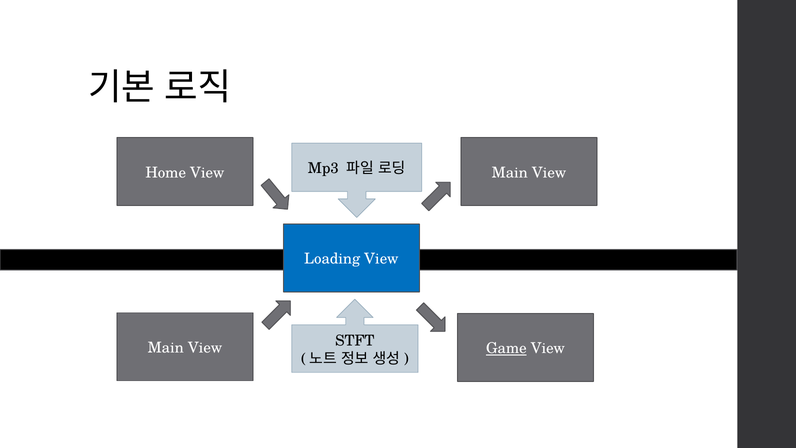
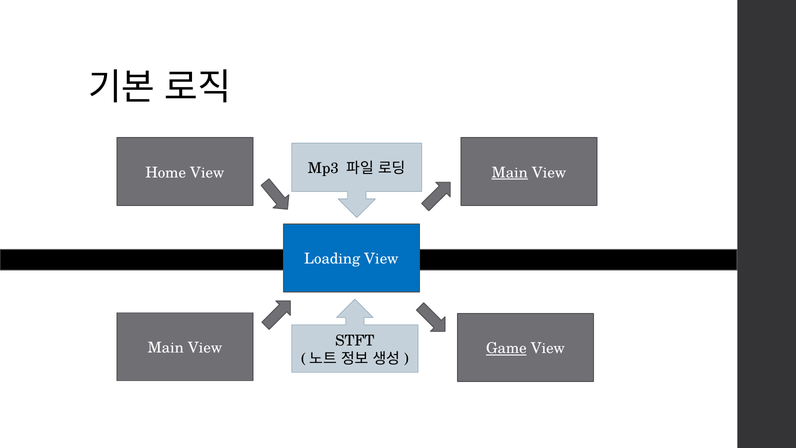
Main underline: none -> present (510, 173)
